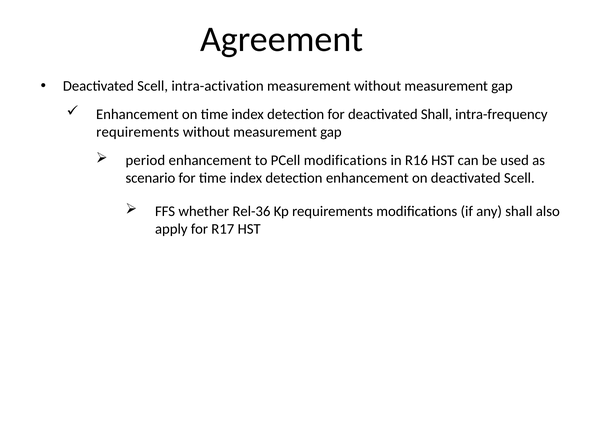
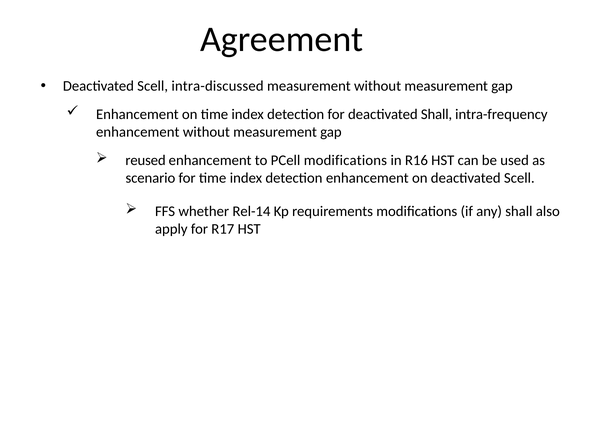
intra-activation: intra-activation -> intra-discussed (218, 86)
requirements: requirements -> enhancement (138, 132)
period: period -> reused (146, 161)
Rel-36: Rel-36 -> Rel-14 (251, 212)
